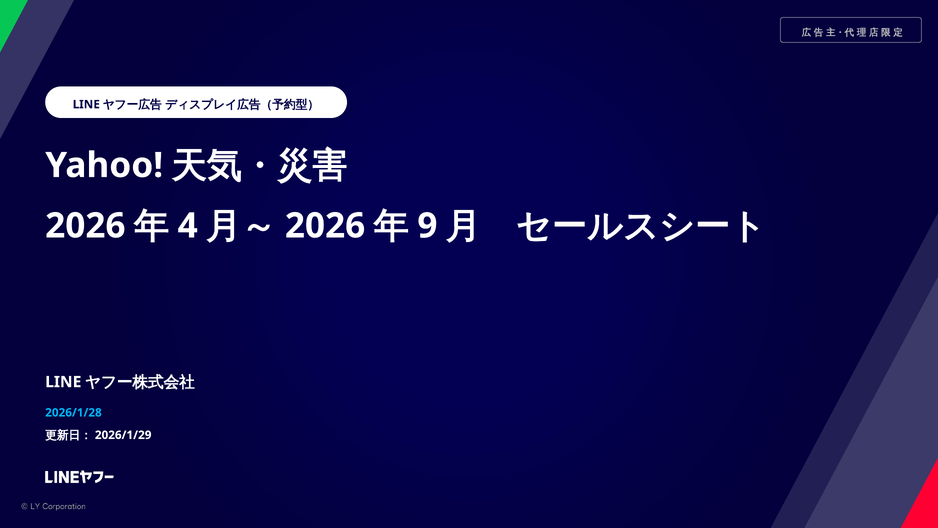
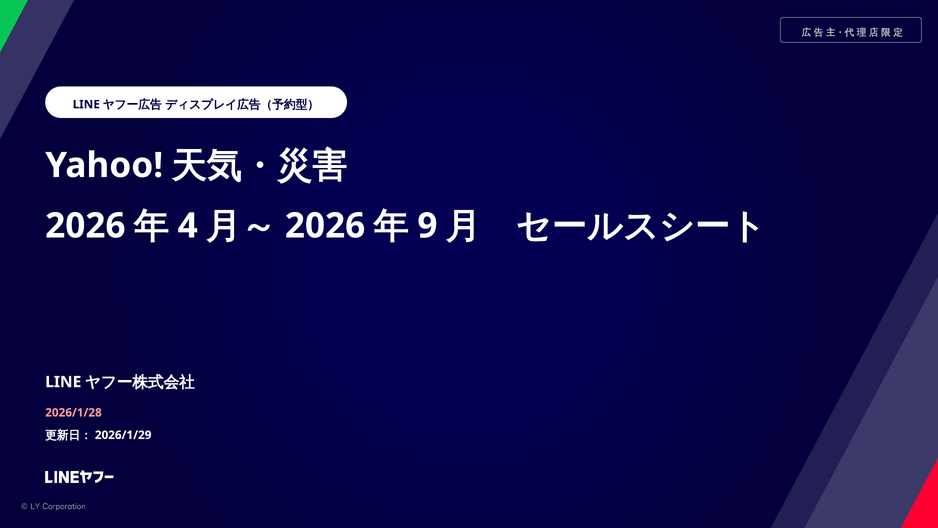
2026/1/28 colour: light blue -> pink (73, 412)
